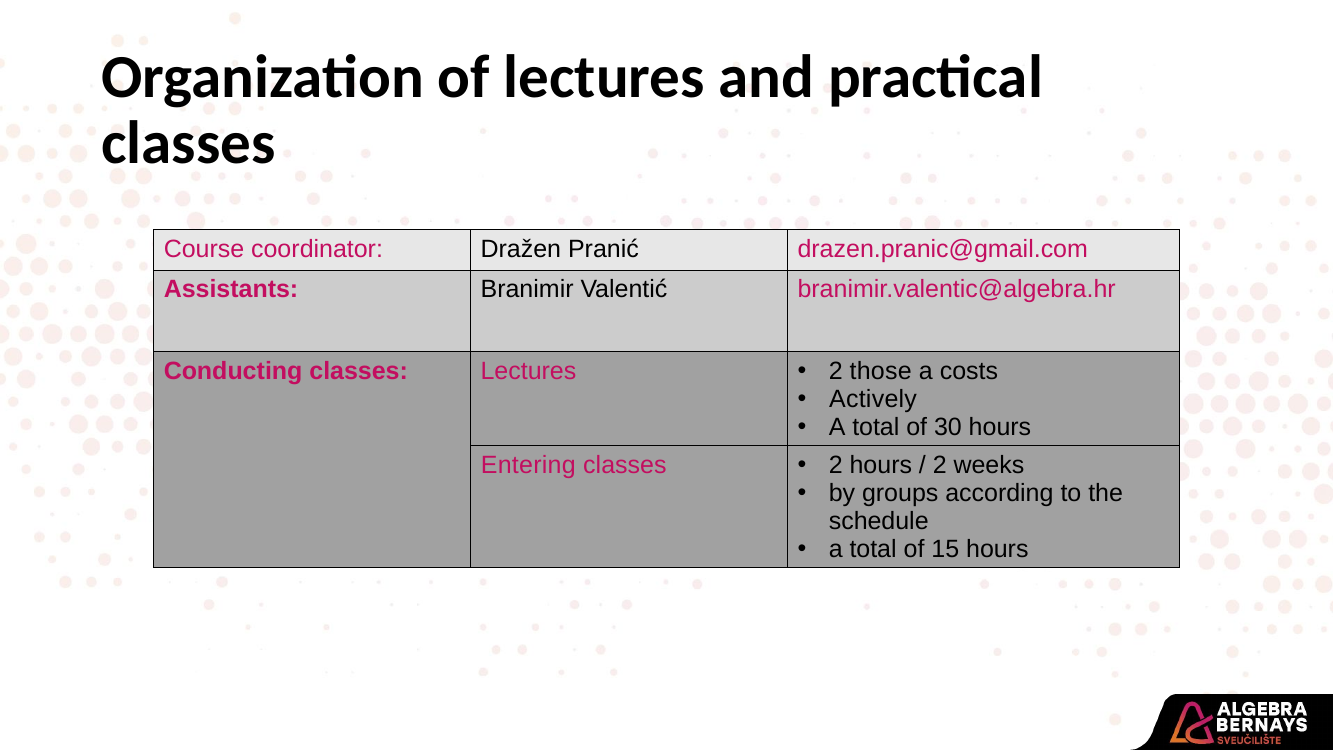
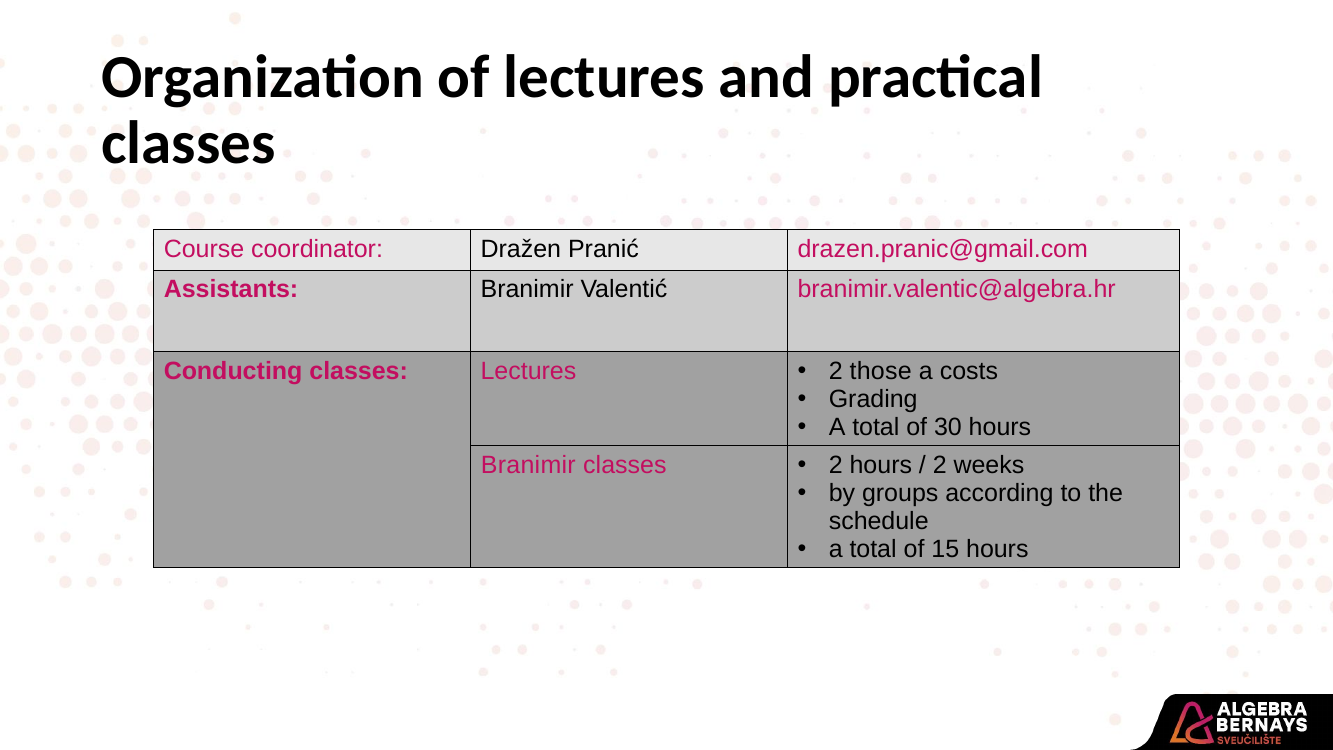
Actively: Actively -> Grading (873, 399)
Entering: Entering -> Branimir (528, 465)
